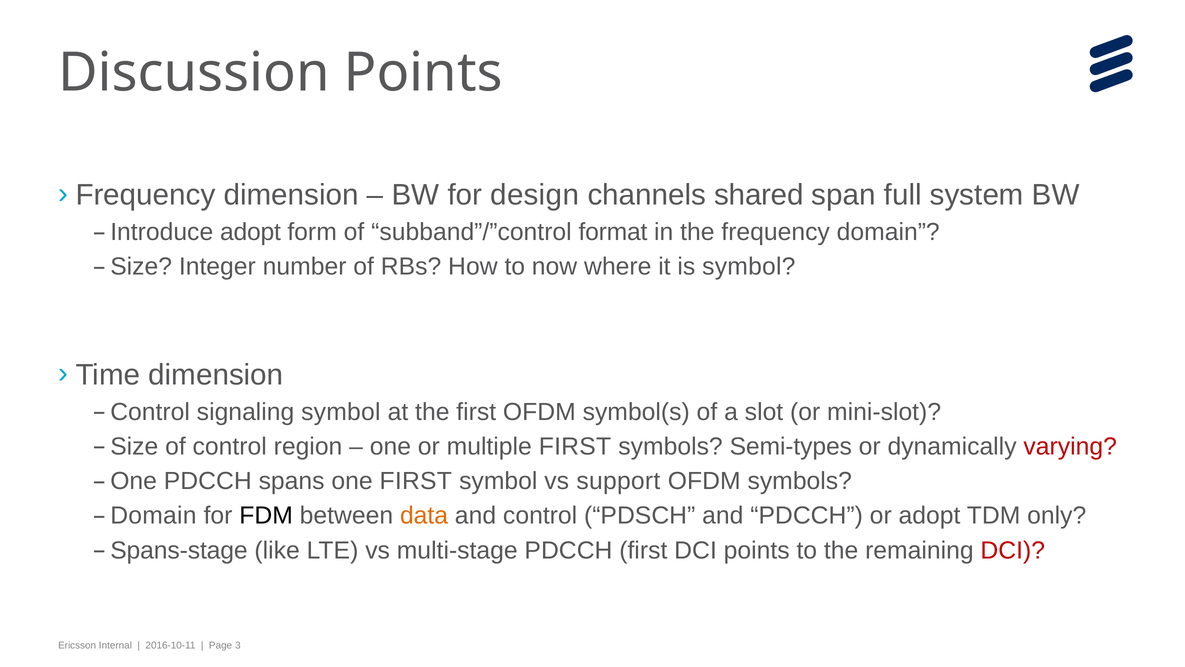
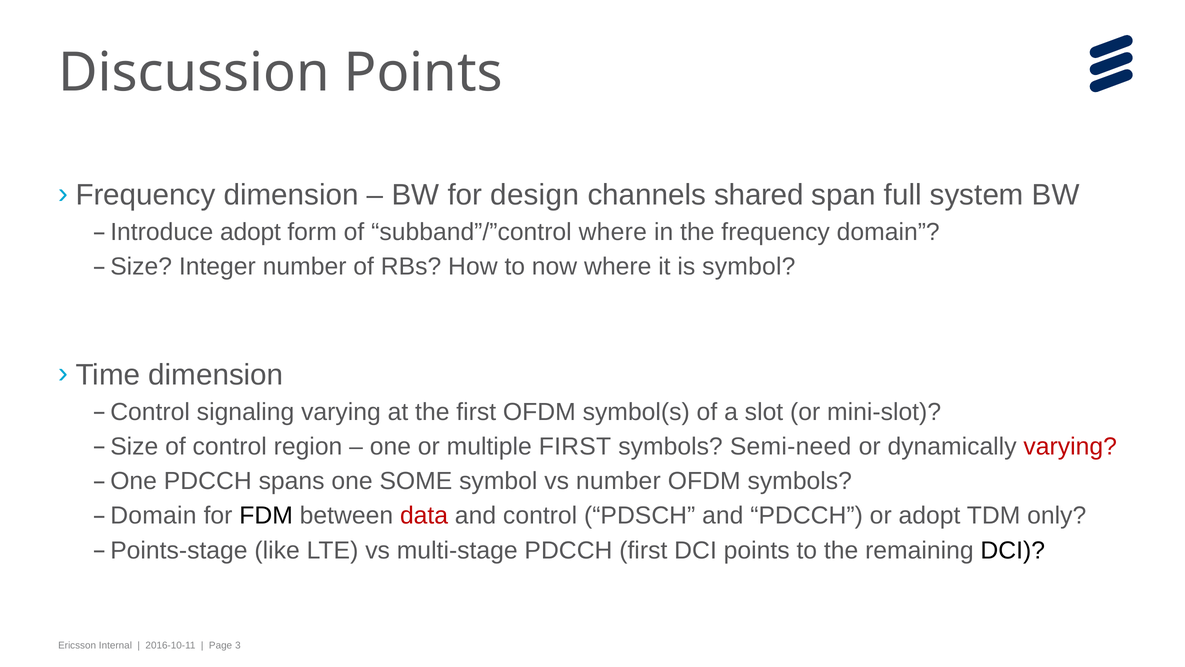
subband”/”control format: format -> where (613, 232)
signaling symbol: symbol -> varying (341, 412)
Semi-types: Semi-types -> Semi-need (791, 446)
one FIRST: FIRST -> SOME (416, 481)
vs support: support -> number (618, 481)
data colour: orange -> red (424, 515)
Spans-stage: Spans-stage -> Points-stage (179, 550)
DCI colour: red -> black (1013, 550)
